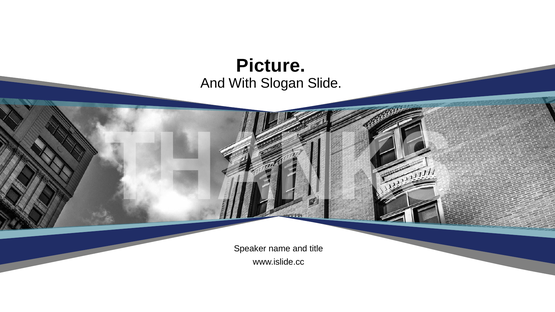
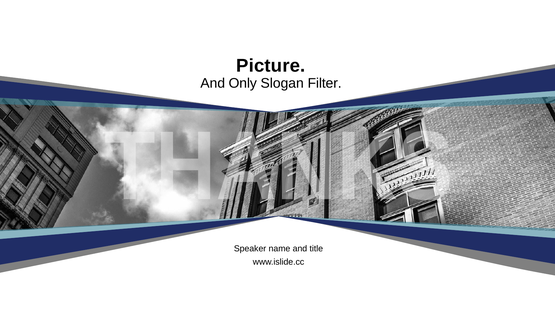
With: With -> Only (243, 83)
Slide: Slide -> Filter (325, 83)
